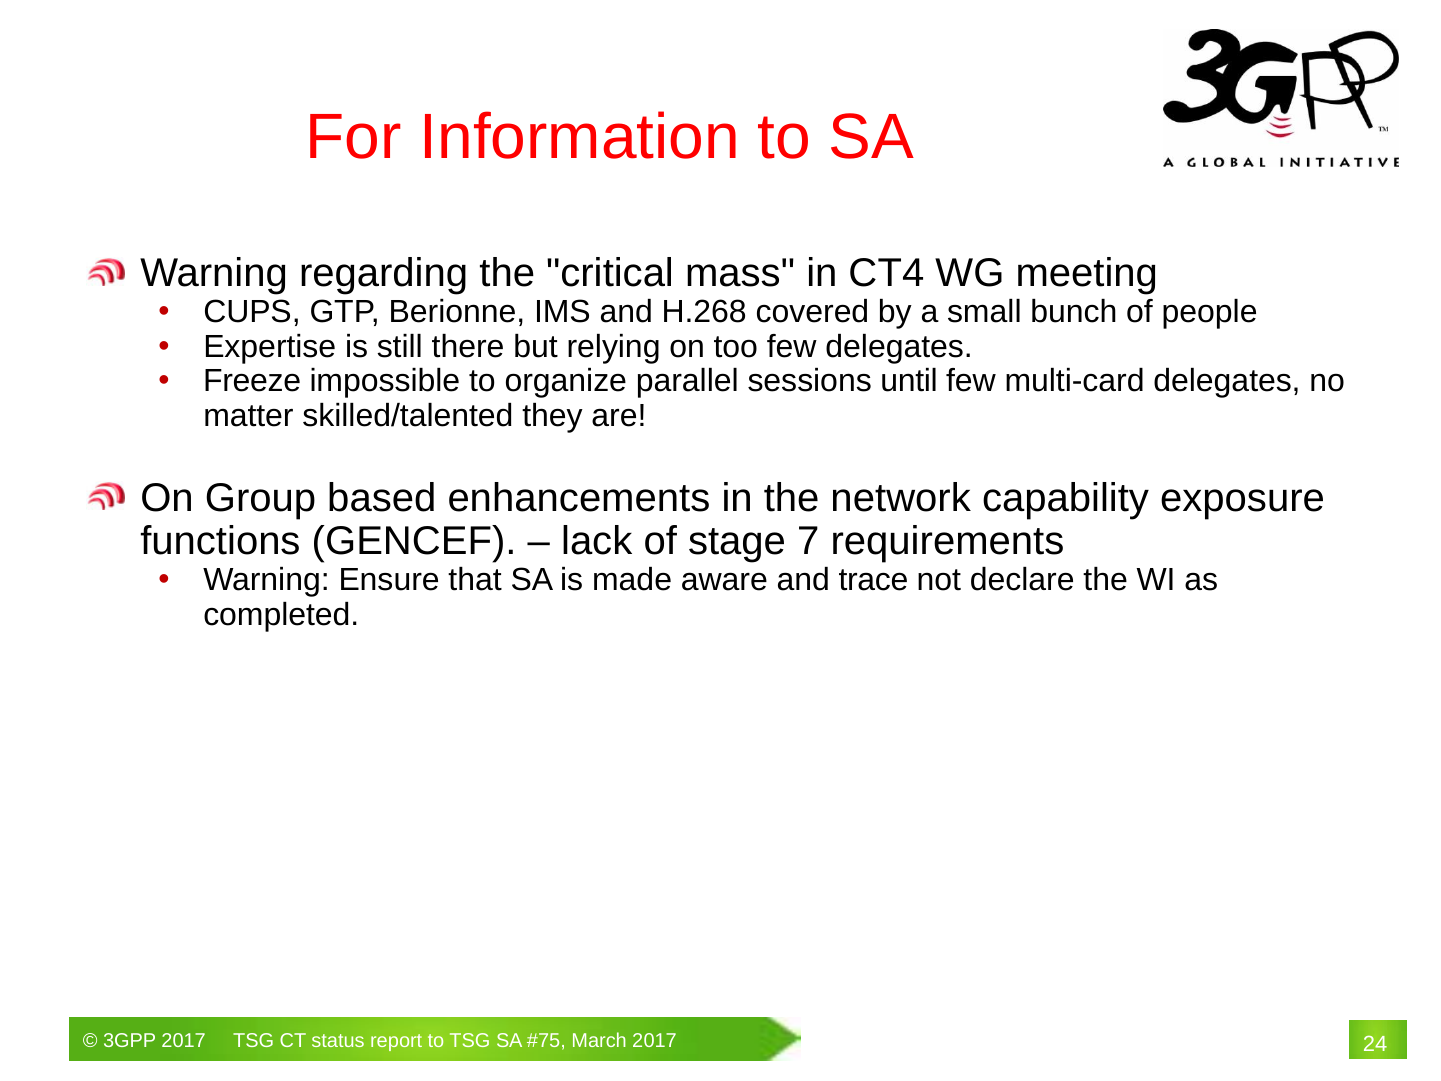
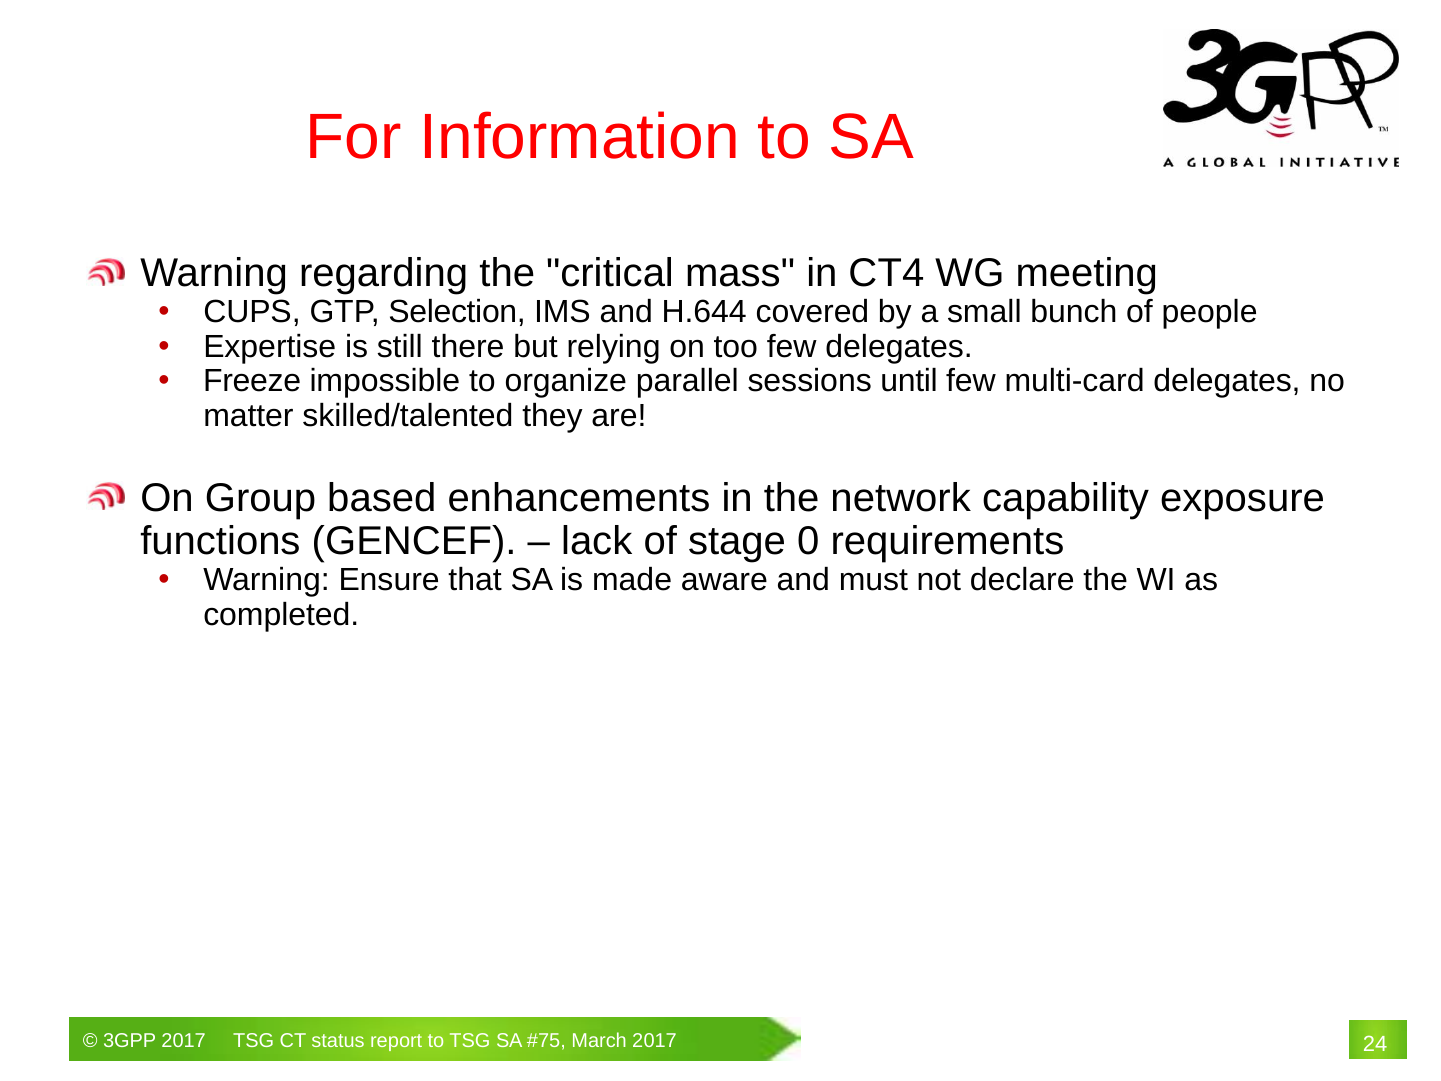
Berionne: Berionne -> Selection (457, 312)
H.268: H.268 -> H.644 (704, 312)
7: 7 -> 0 (808, 541)
trace: trace -> must (873, 580)
